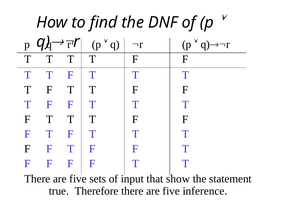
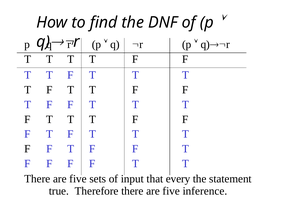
show: show -> every (178, 178)
